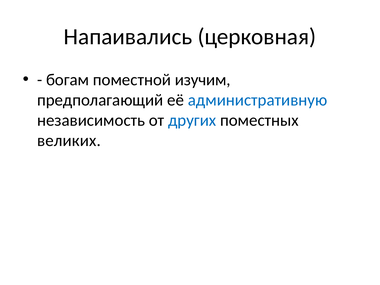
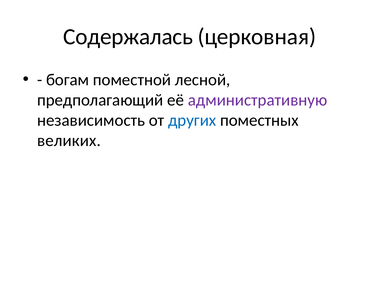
Напаивались: Напаивались -> Содержалась (128, 37)
изучим: изучим -> лесной (203, 80)
административную colour: blue -> purple (258, 100)
